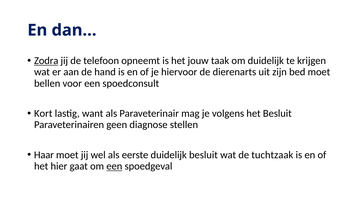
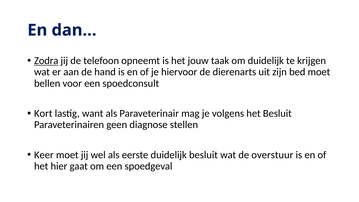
Haar: Haar -> Keer (44, 155)
tuchtzaak: tuchtzaak -> overstuur (272, 155)
een underline: present -> none (114, 166)
